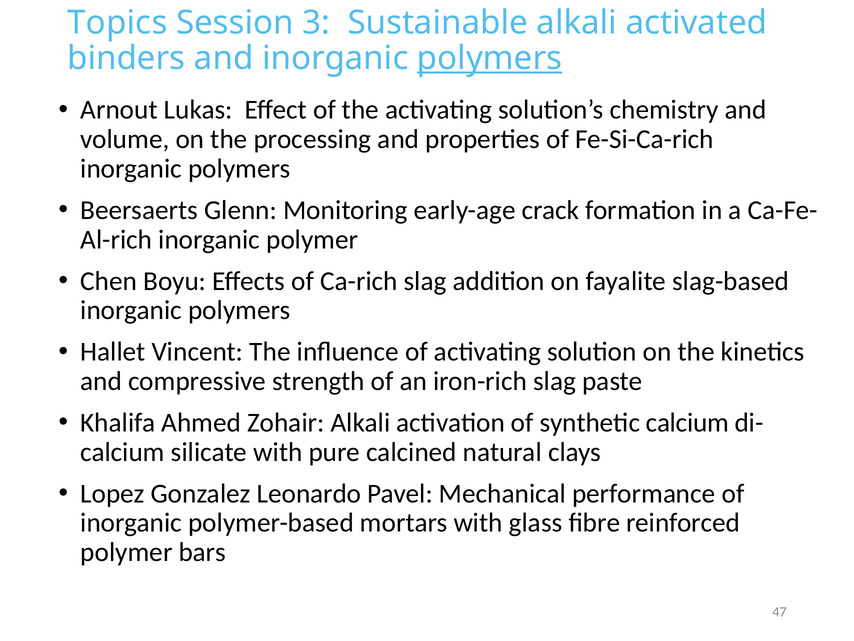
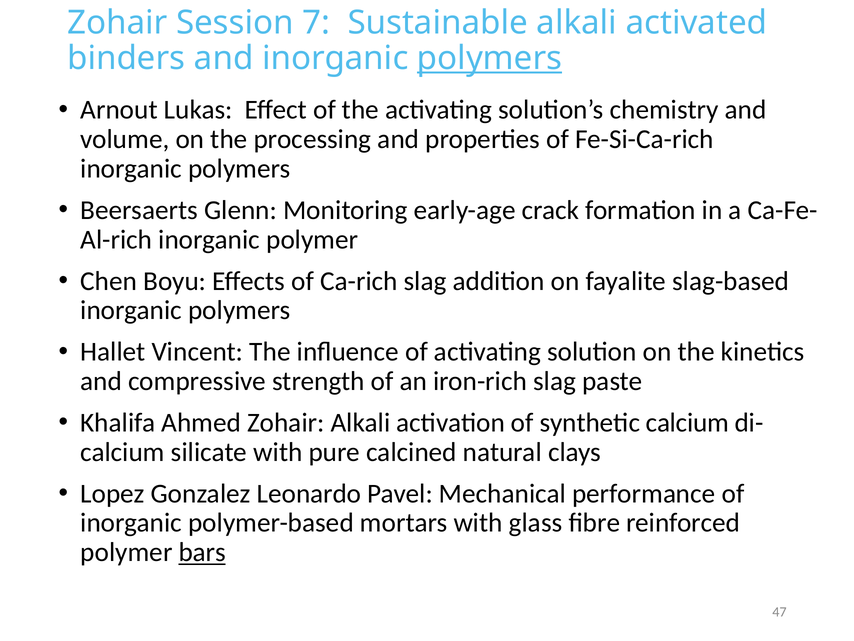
Topics: Topics -> Zohair (117, 23)
3: 3 -> 7 (316, 23)
bars underline: none -> present (202, 552)
